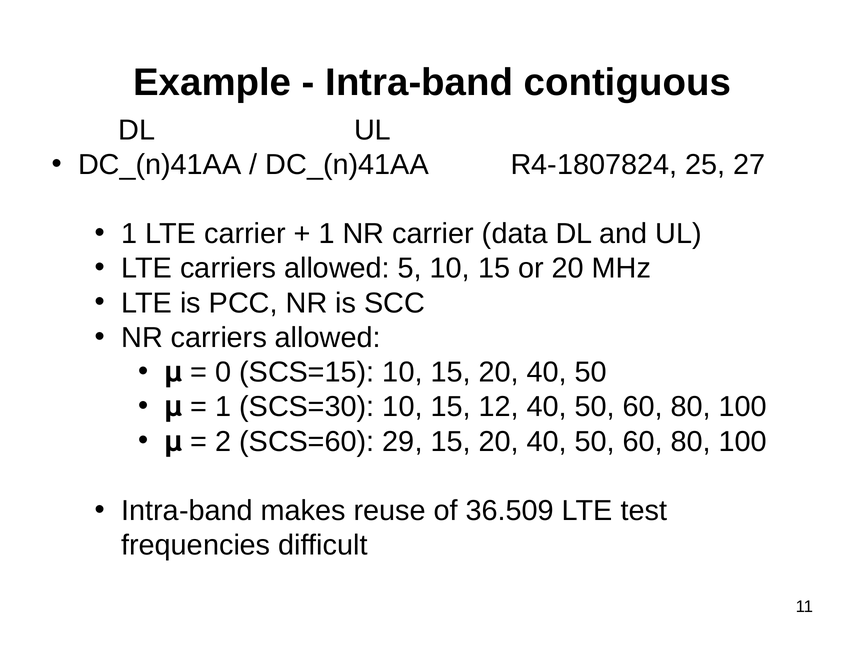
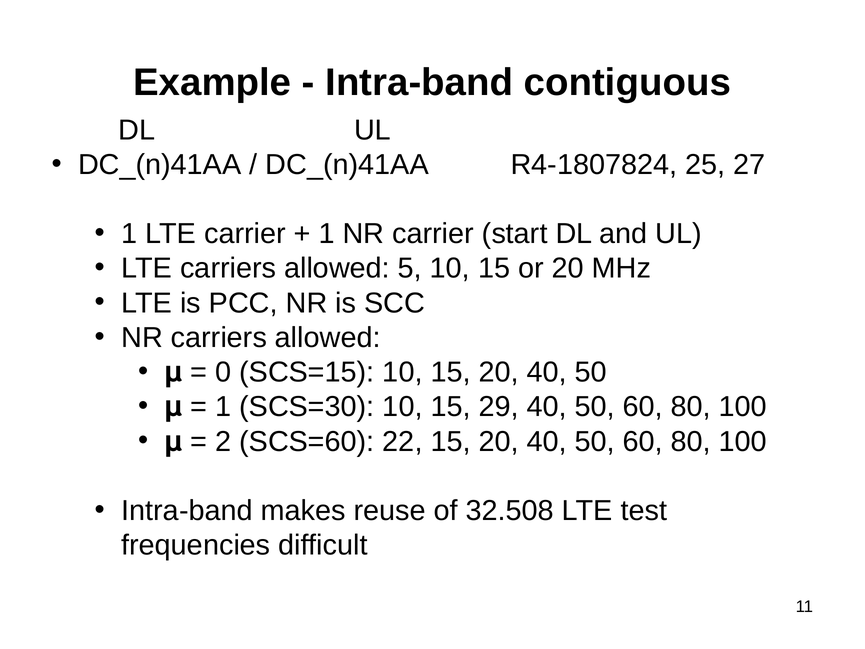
data: data -> start (515, 234)
12: 12 -> 29 (499, 407)
29: 29 -> 22 (402, 441)
36.509: 36.509 -> 32.508 (510, 511)
